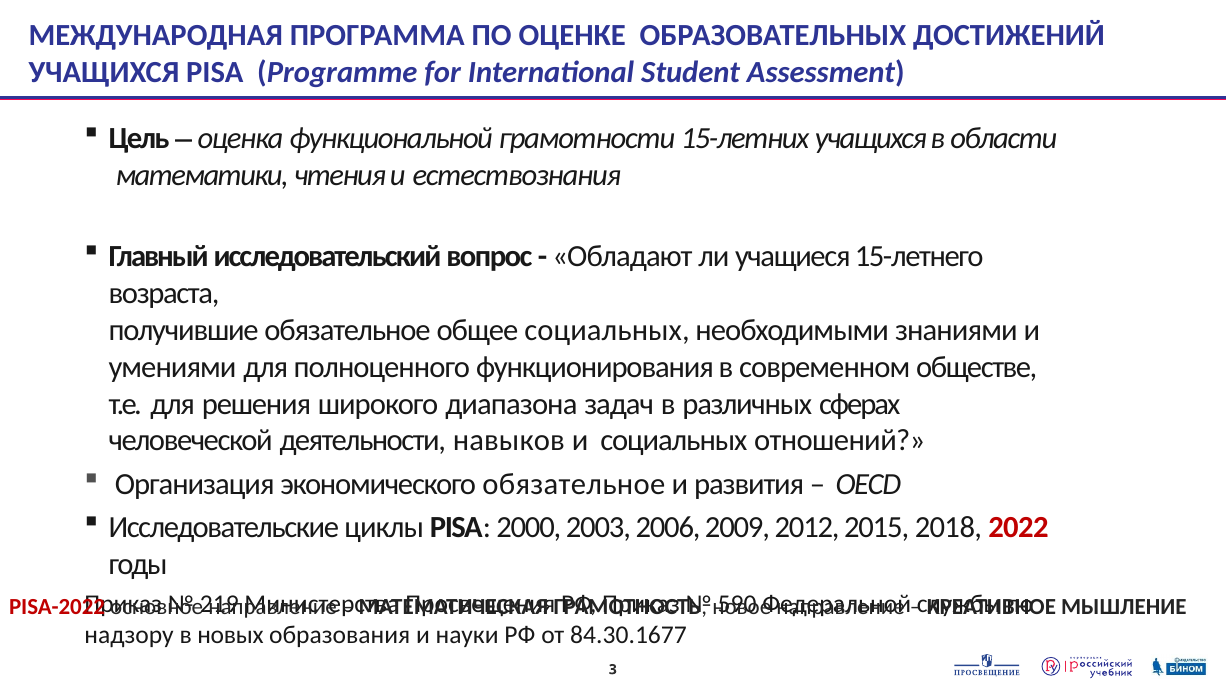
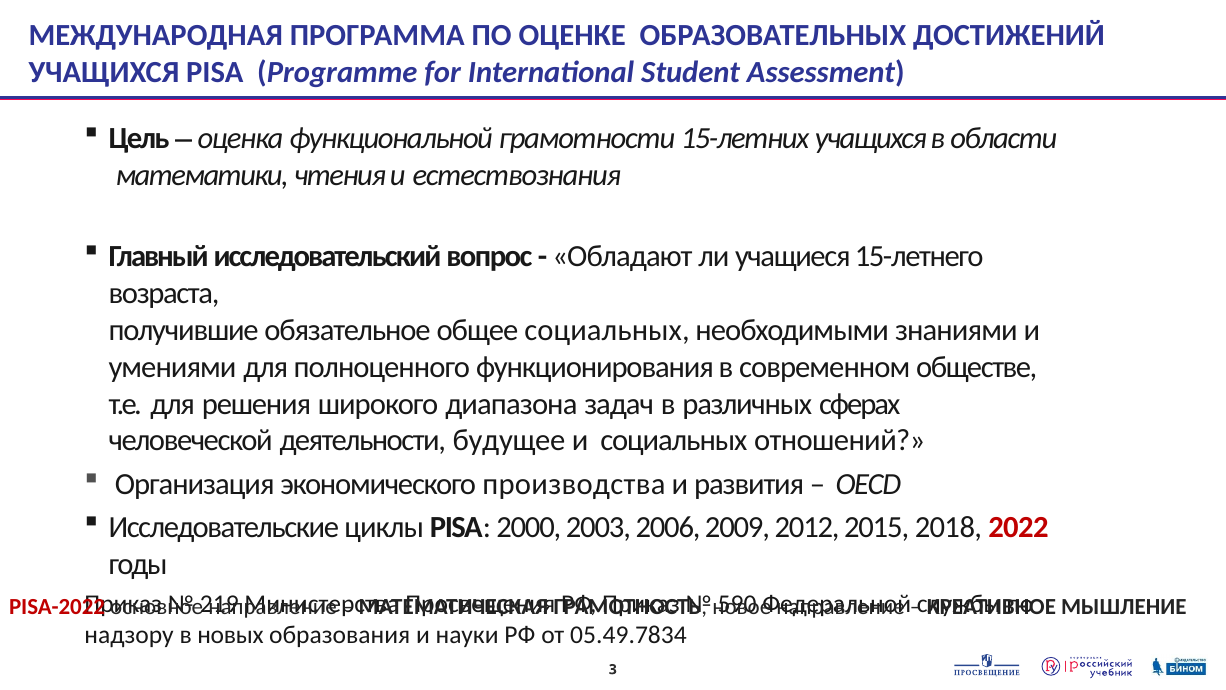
навыков: навыков -> будущее (509, 441)
экономического обязательное: обязательное -> производства (574, 484)
84.30.1677: 84.30.1677 -> 05.49.7834 (629, 635)
